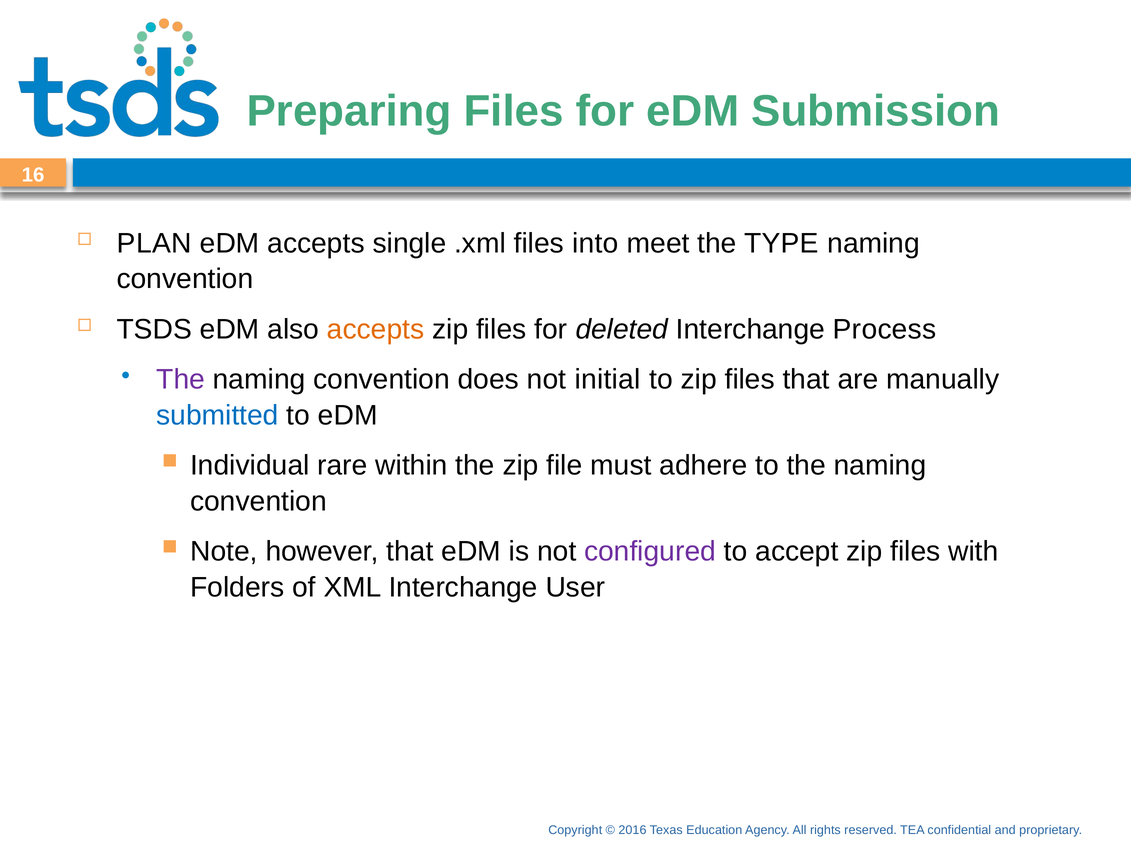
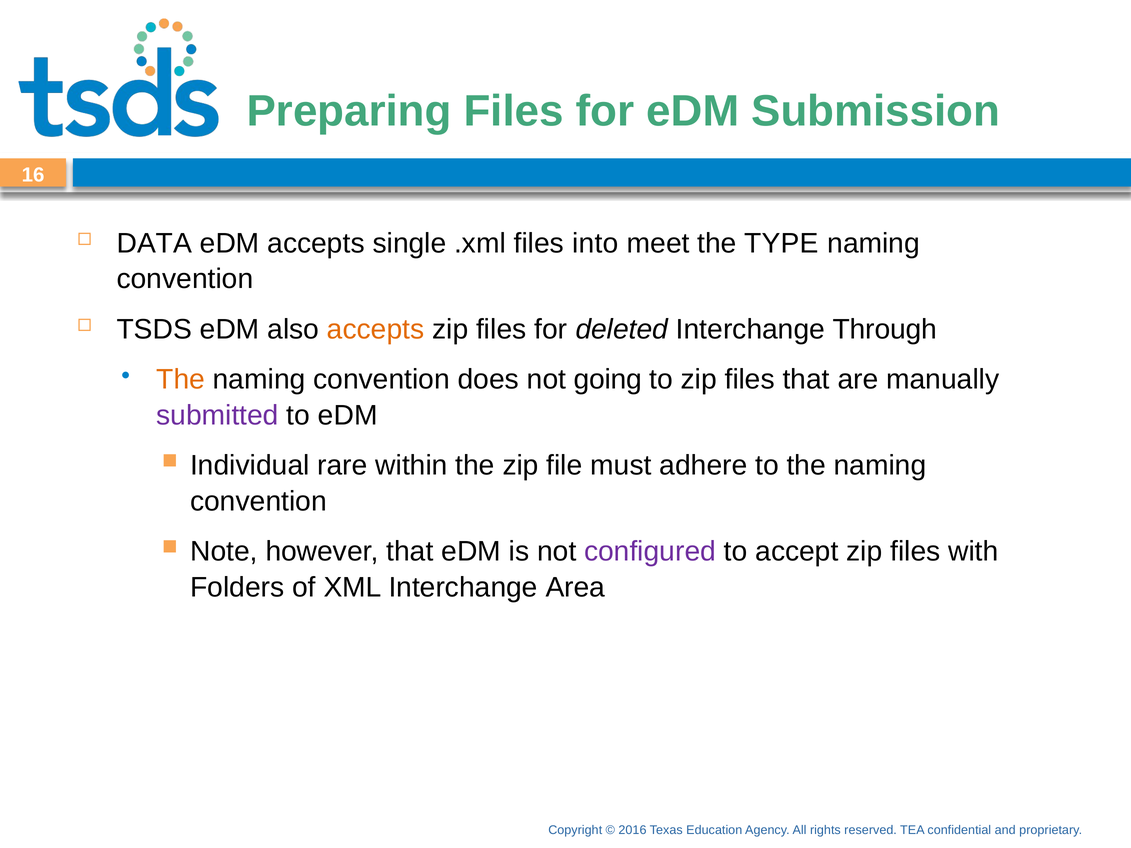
PLAN: PLAN -> DATA (154, 243)
Process: Process -> Through (885, 329)
The colour: purple -> orange (181, 379)
initial: initial -> going (608, 379)
submitted colour: blue -> purple (217, 415)
User: User -> Area (575, 587)
